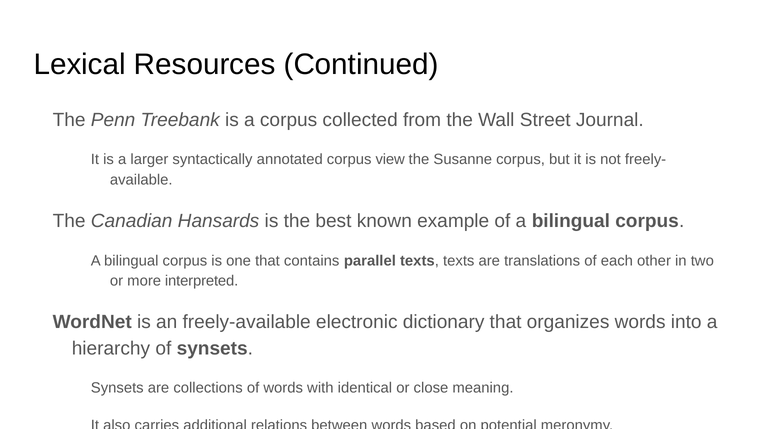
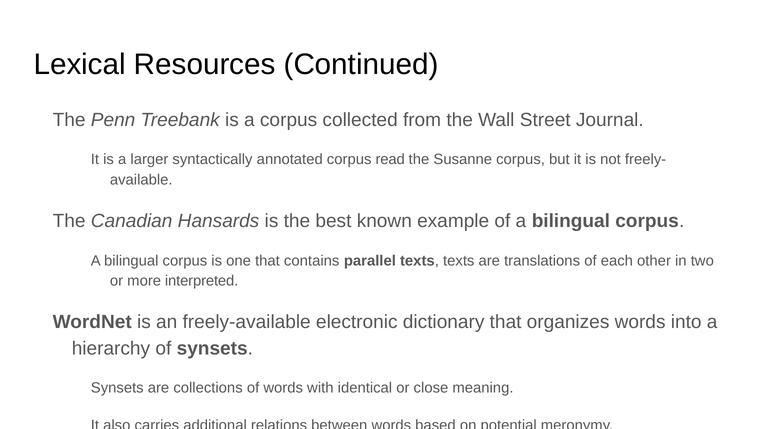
view: view -> read (390, 160)
